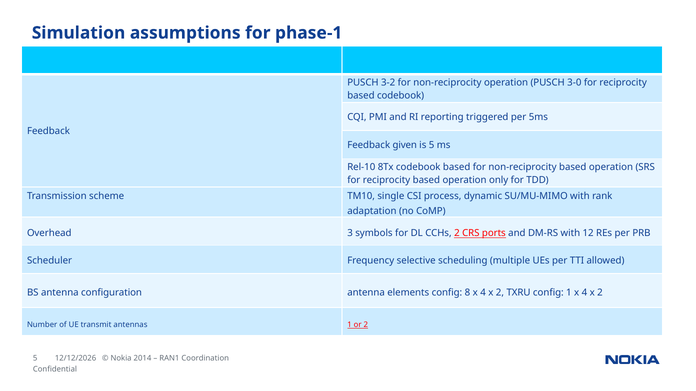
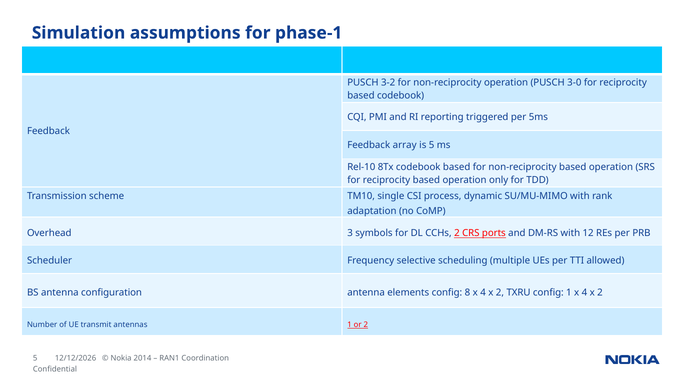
given: given -> array (405, 145)
